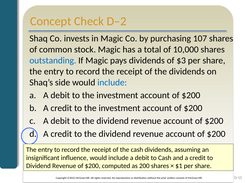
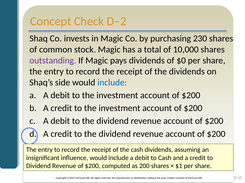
107: 107 -> 230 (200, 39)
outstanding colour: blue -> purple (53, 61)
$3: $3 -> $0 (181, 61)
